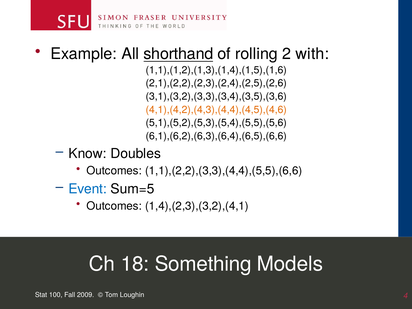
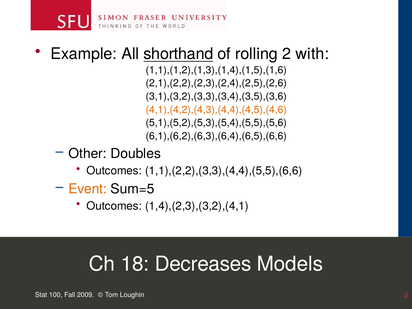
Know: Know -> Other (88, 154)
Event colour: blue -> orange (88, 189)
Something: Something -> Decreases (203, 264)
